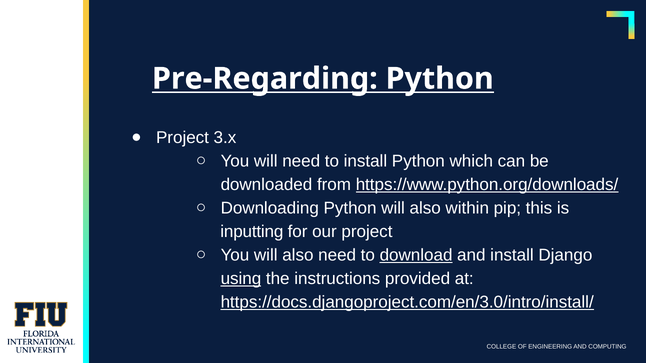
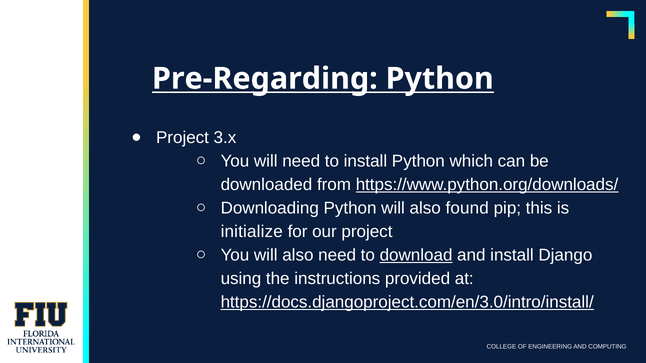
within: within -> found (467, 208)
inputting: inputting -> initialize (252, 232)
using underline: present -> none (241, 279)
